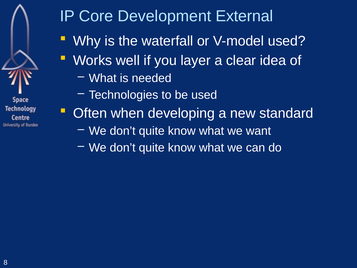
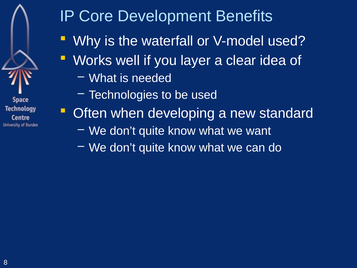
External: External -> Benefits (244, 16)
